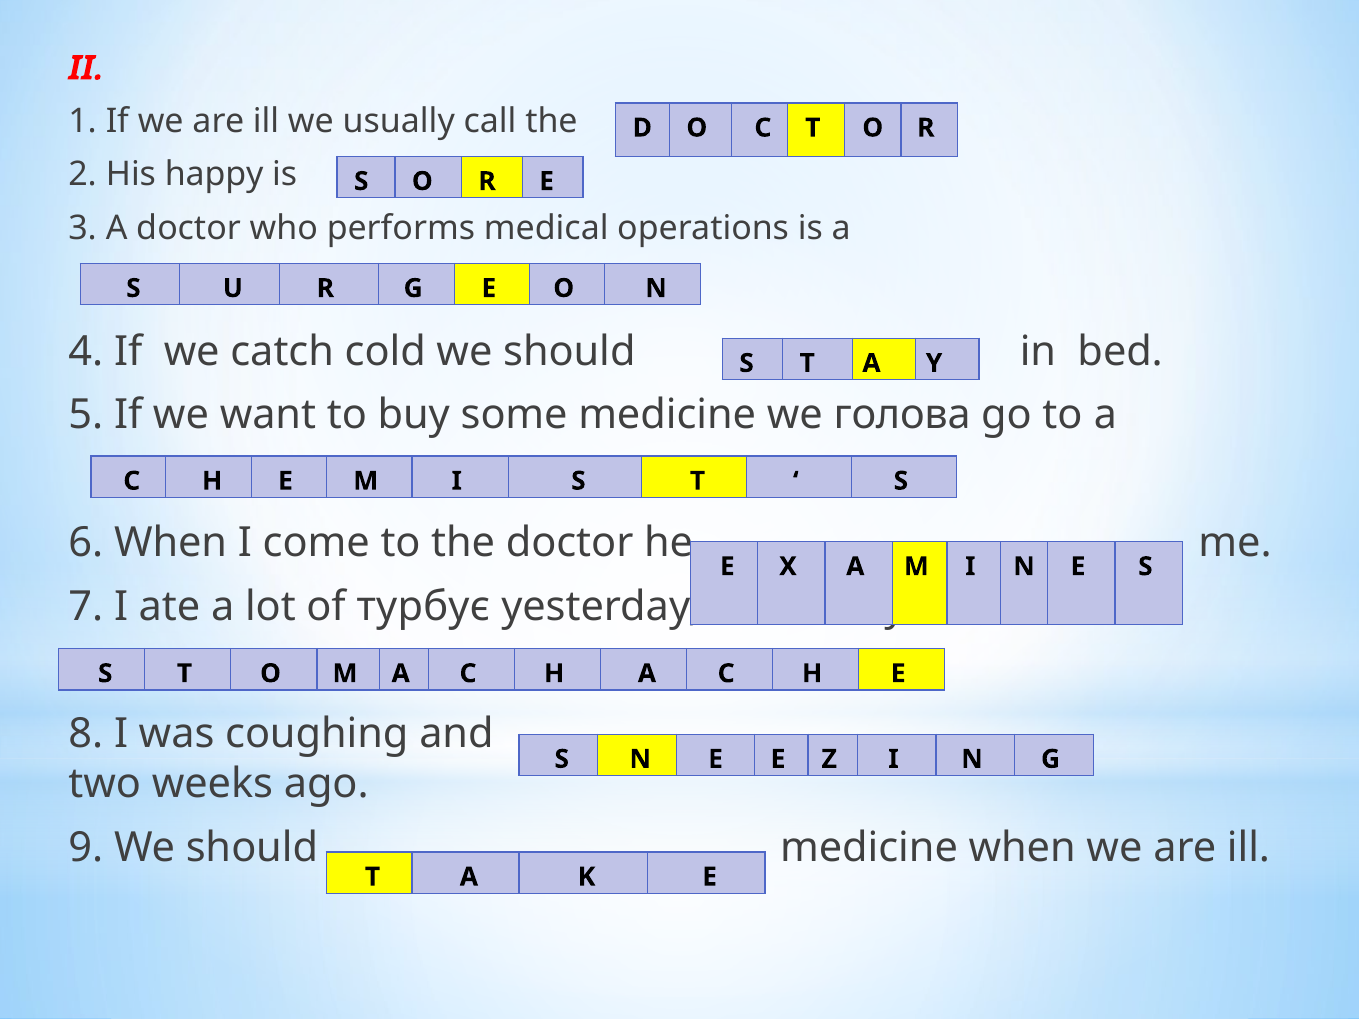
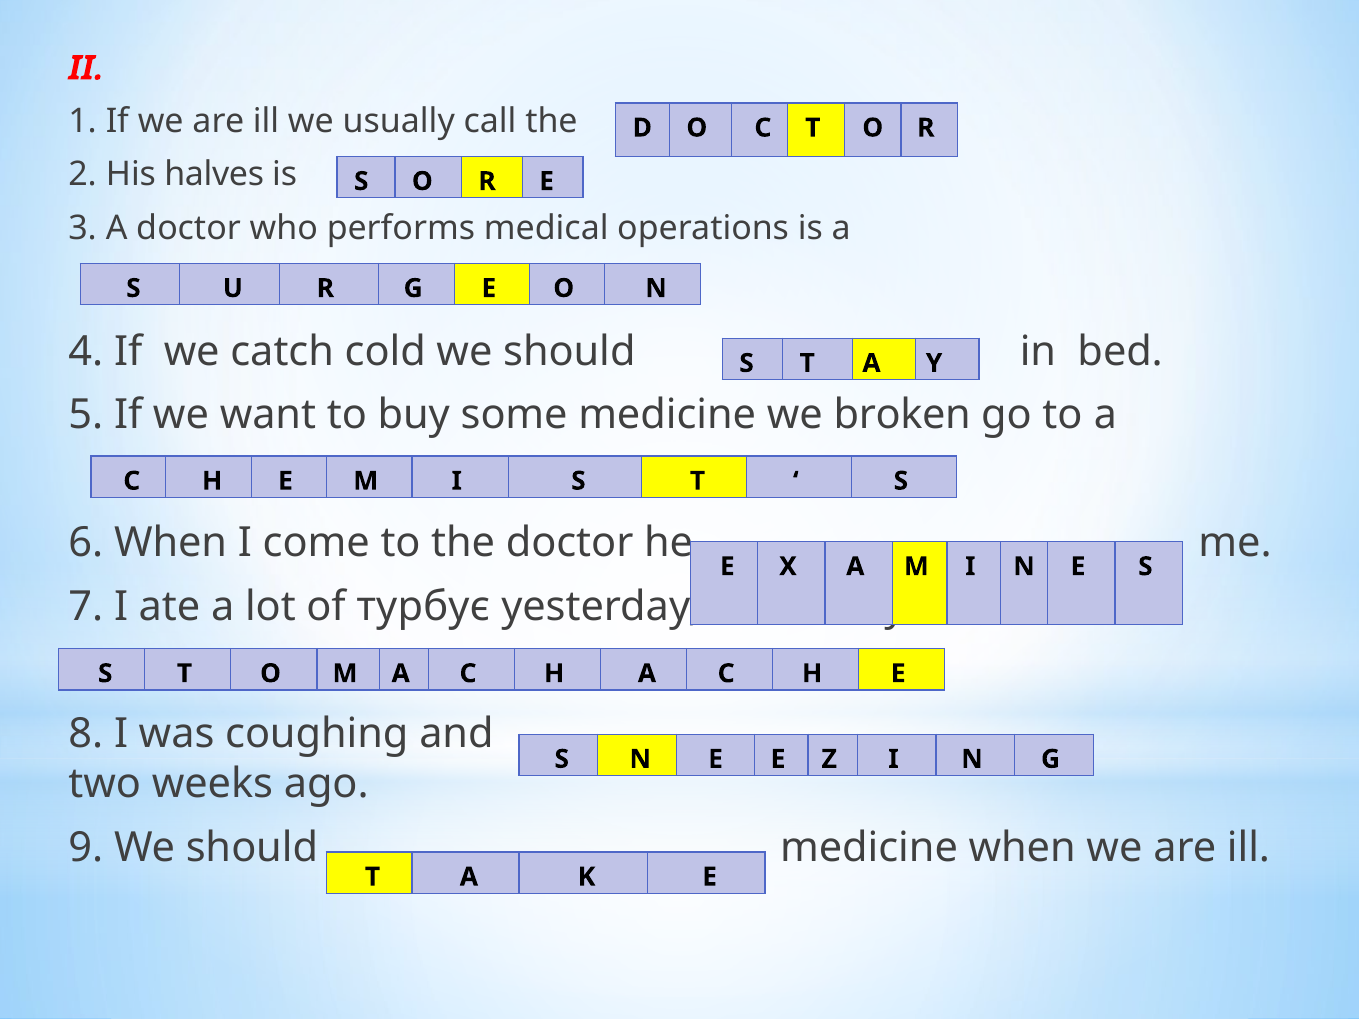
happy: happy -> halves (214, 175)
голова: голова -> broken (902, 415)
